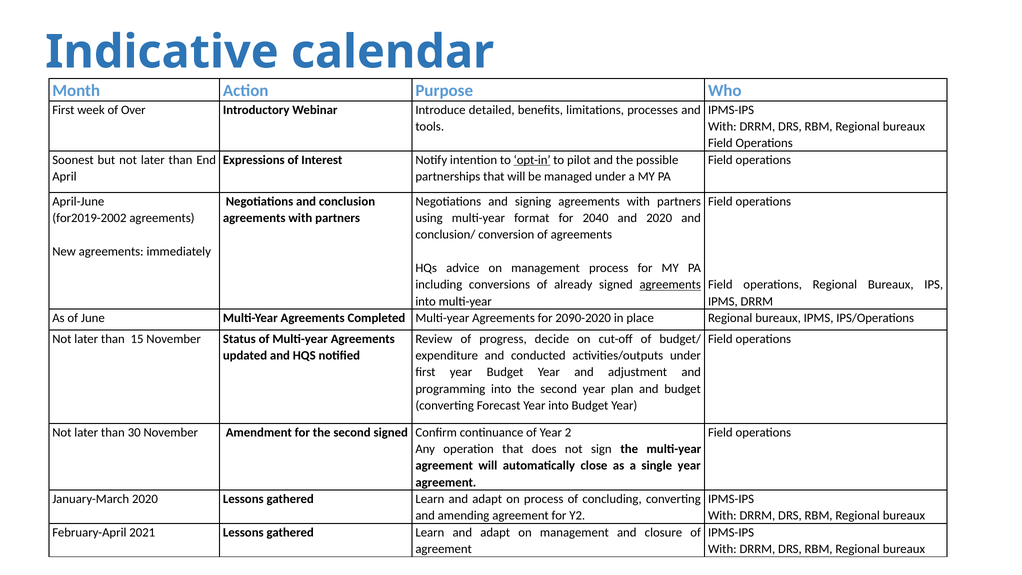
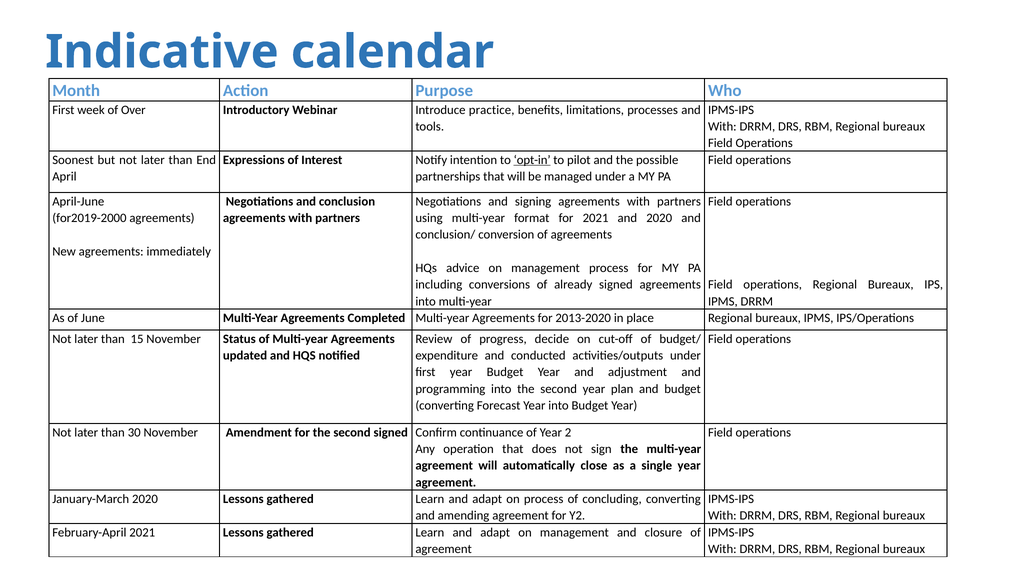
detailed: detailed -> practice (492, 110)
for2019-2002: for2019-2002 -> for2019-2000 (89, 218)
for 2040: 2040 -> 2021 (596, 218)
agreements underline: present -> none (670, 285)
2090-2020: 2090-2020 -> 2013-2020 (583, 318)
